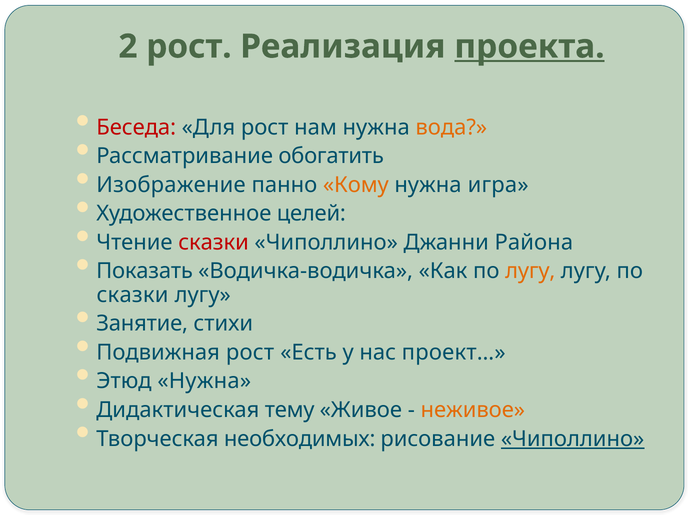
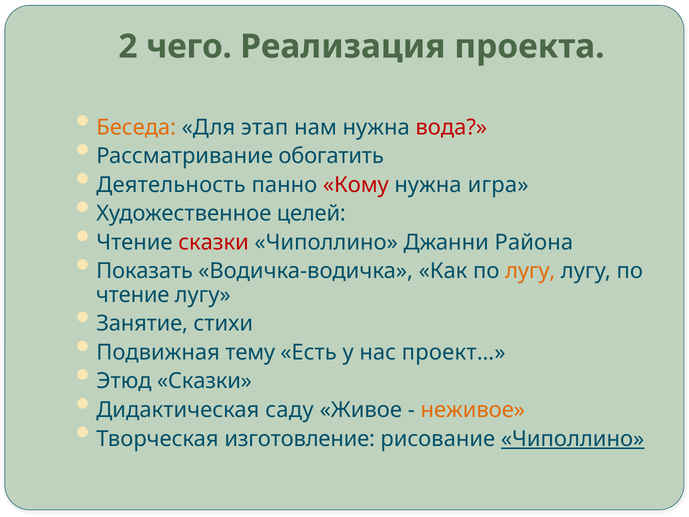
2 рост: рост -> чего (189, 47)
проекта underline: present -> none (529, 47)
Беседа colour: red -> orange (136, 127)
Для рост: рост -> этап (265, 127)
вода colour: orange -> red (451, 127)
Изображение: Изображение -> Деятельность (171, 185)
Кому colour: orange -> red (356, 185)
сказки: сказки -> чтение (133, 295)
Подвижная рост: рост -> тему (250, 352)
Этюд Нужна: Нужна -> Сказки (204, 381)
тему: тему -> саду (289, 410)
необходимых: необходимых -> изготовление (300, 439)
